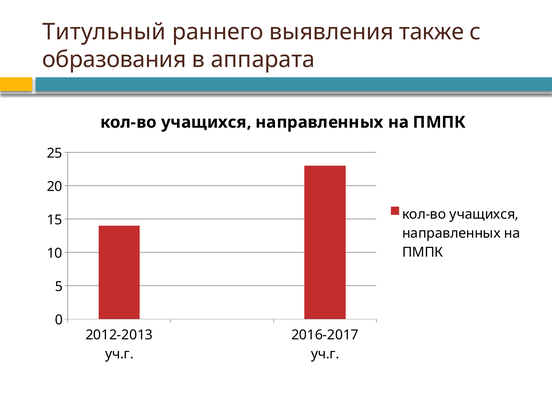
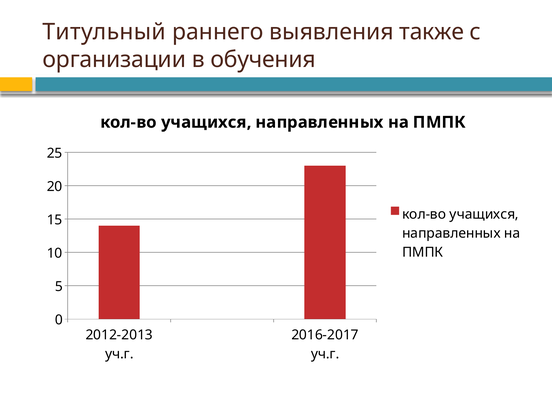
образования: образования -> организации (114, 60)
аппарата: аппарата -> обучения (263, 60)
